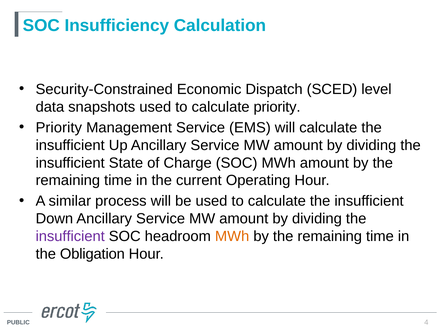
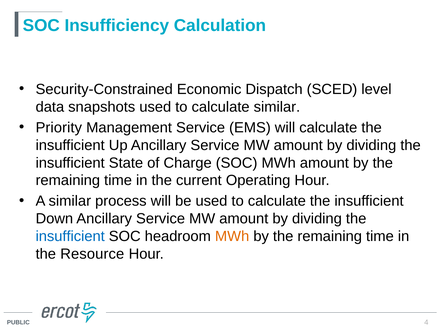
calculate priority: priority -> similar (277, 107)
insufficient colour: purple -> blue (70, 236)
Obligation: Obligation -> Resource (92, 254)
